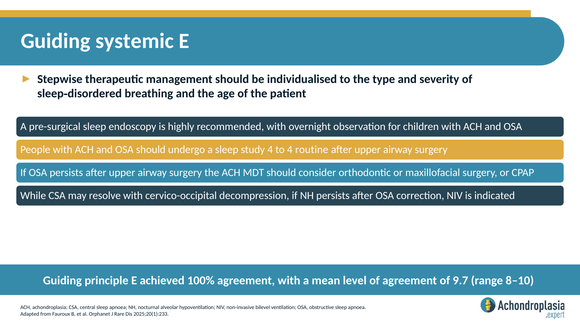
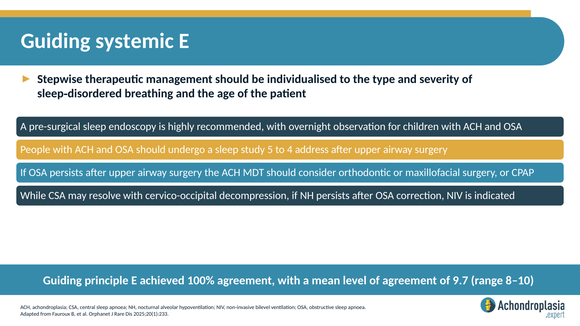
study 4: 4 -> 5 (270, 150)
routine: routine -> address (312, 150)
